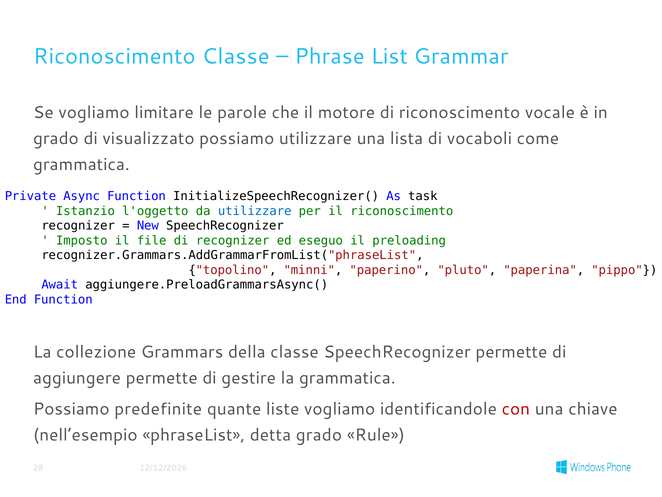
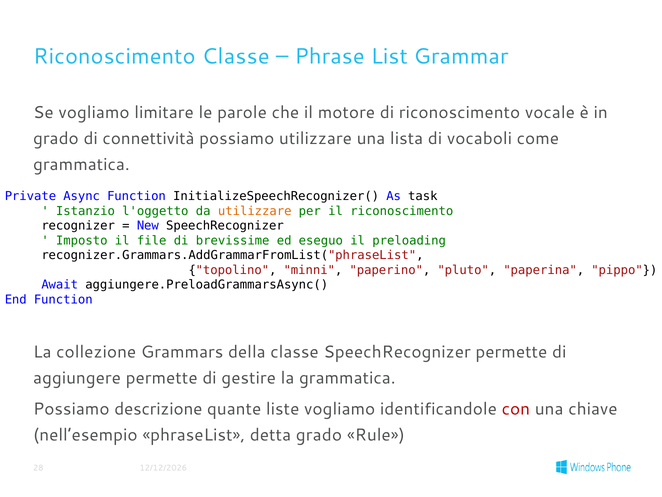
visualizzato: visualizzato -> connettività (149, 138)
utilizzare colour: blue -> orange (255, 211)
di recognizer: recognizer -> brevissime (233, 240)
predefinite: predefinite -> descrizione (158, 409)
